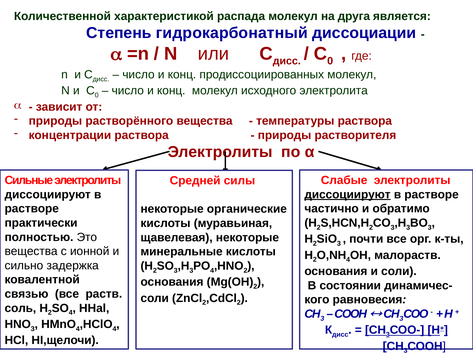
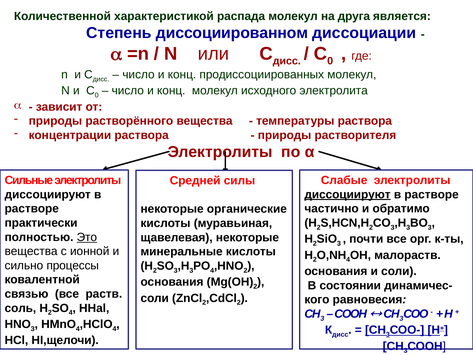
гидрокарбонатный: гидрокарбонатный -> диссоциированном (232, 33)
Это underline: none -> present (87, 237)
задержка: задержка -> процессы (73, 265)
